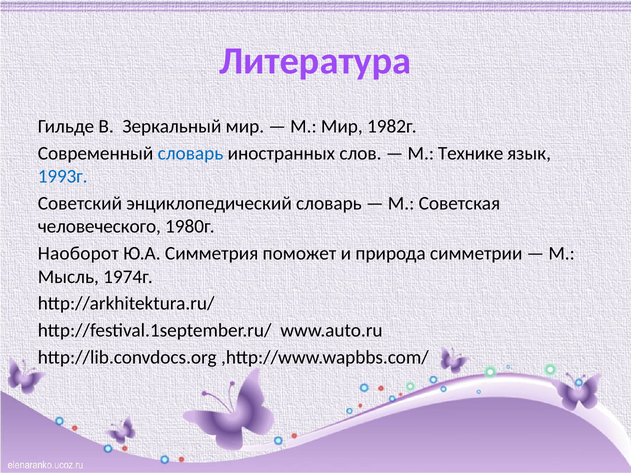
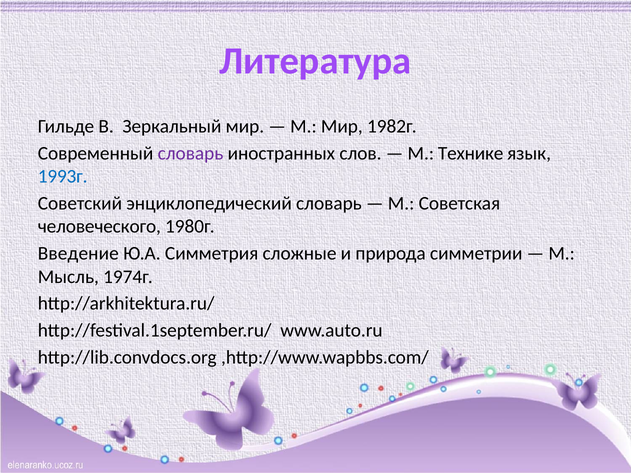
словарь colour: blue -> purple (191, 153)
Наоборот: Наоборот -> Введение (78, 254)
поможет: поможет -> сложные (300, 254)
